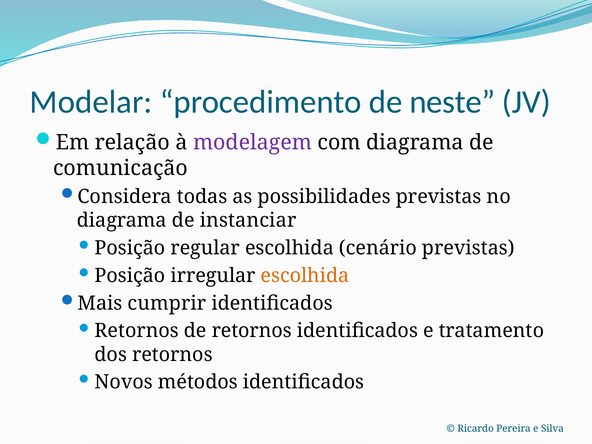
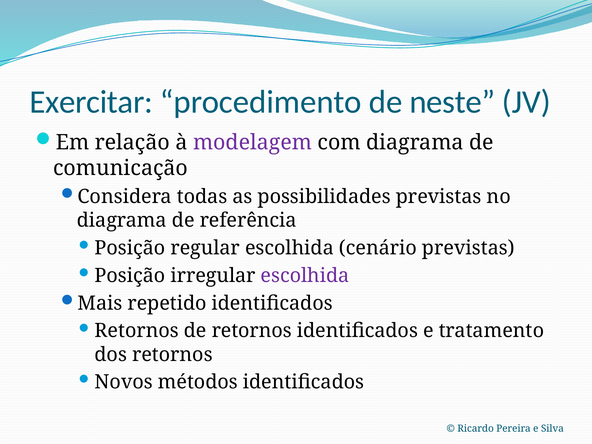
Modelar: Modelar -> Exercitar (91, 102)
instanciar: instanciar -> referência (248, 220)
escolhida colour: orange -> purple (305, 276)
cumprir: cumprir -> repetido (167, 303)
